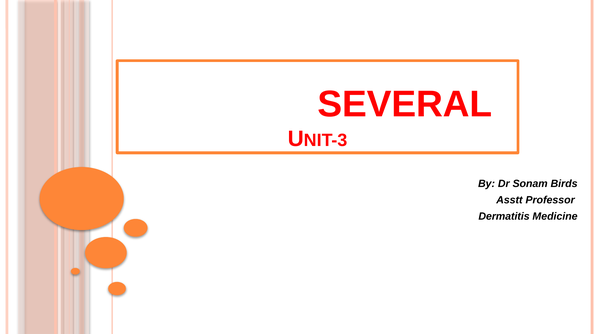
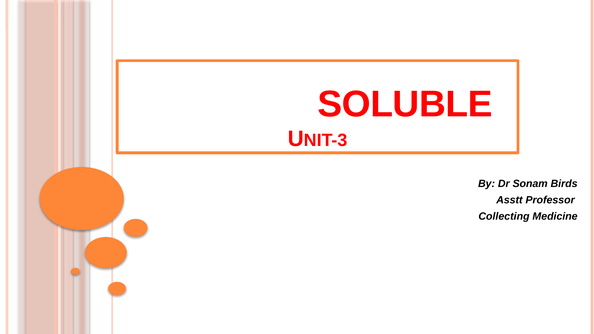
SEVERAL: SEVERAL -> SOLUBLE (405, 104)
Dermatitis: Dermatitis -> Collecting (504, 216)
